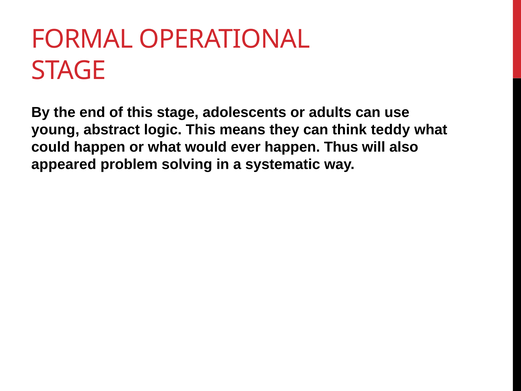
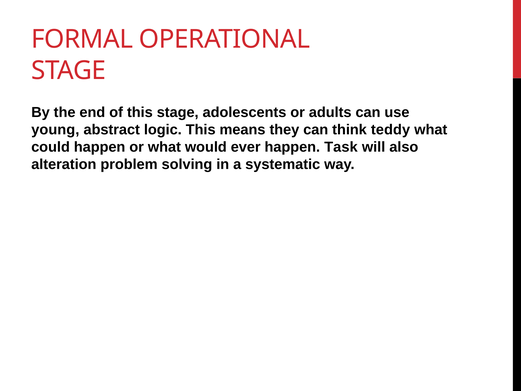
Thus: Thus -> Task (341, 147)
appeared: appeared -> alteration (64, 164)
